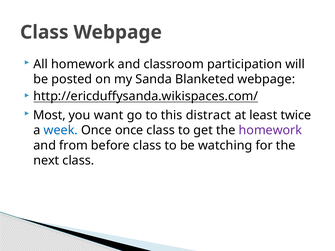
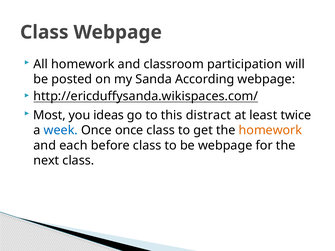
Blanketed: Blanketed -> According (205, 79)
want: want -> ideas (109, 115)
homework colour: purple -> orange (270, 130)
from: from -> each (73, 146)
be watching: watching -> webpage (225, 146)
